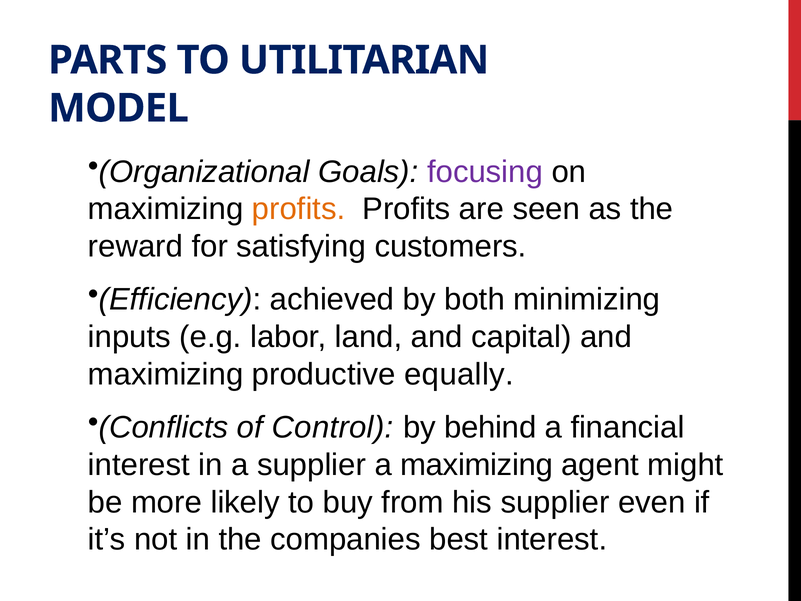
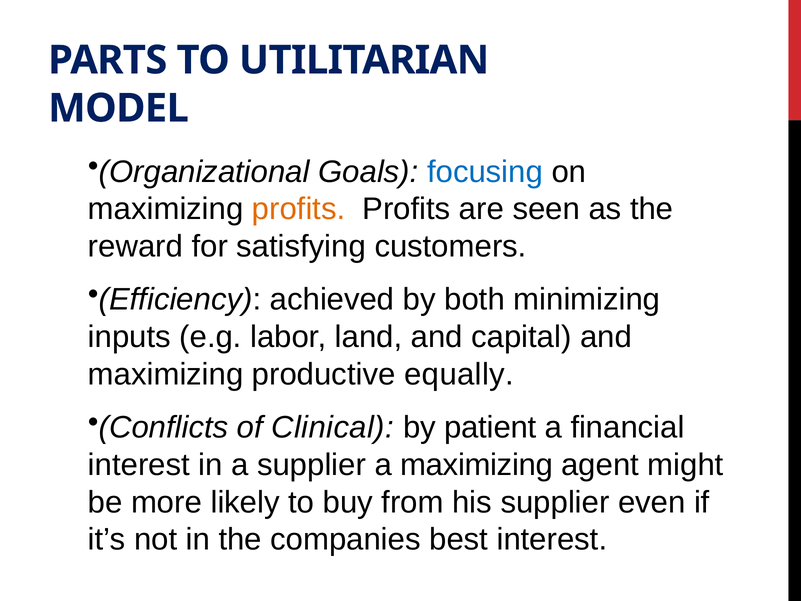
focusing colour: purple -> blue (485, 172)
Control: Control -> Clinical (333, 427)
behind: behind -> patient (490, 427)
